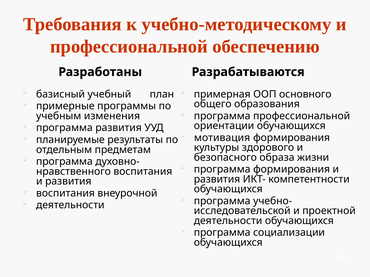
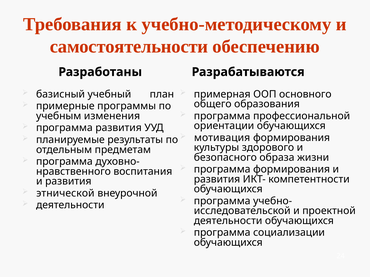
профессиональной: профессиональной -> самостоятельности (129, 47)
воспитания: воспитания -> этнической (65, 194)
